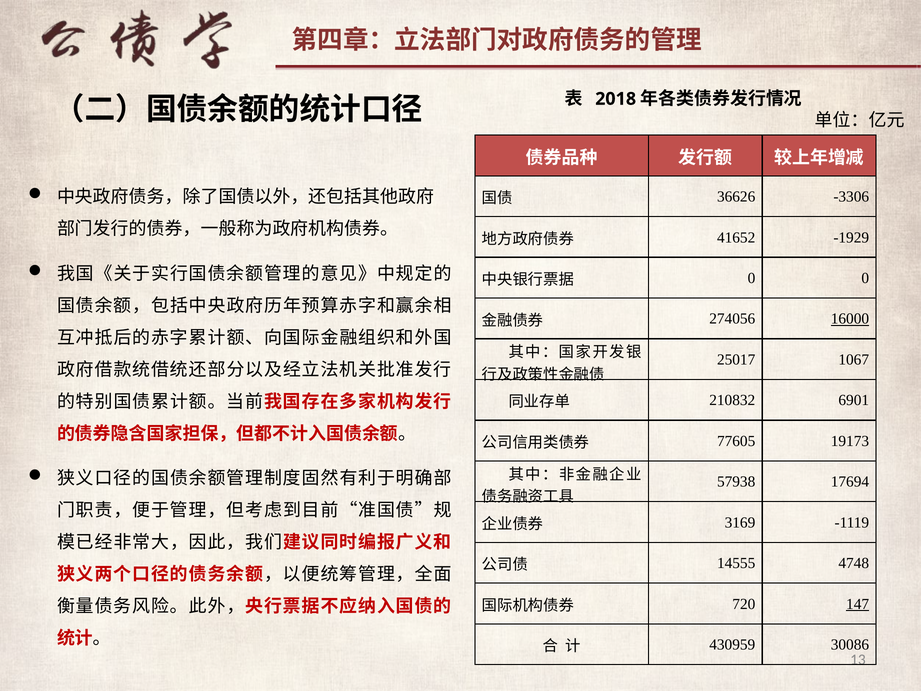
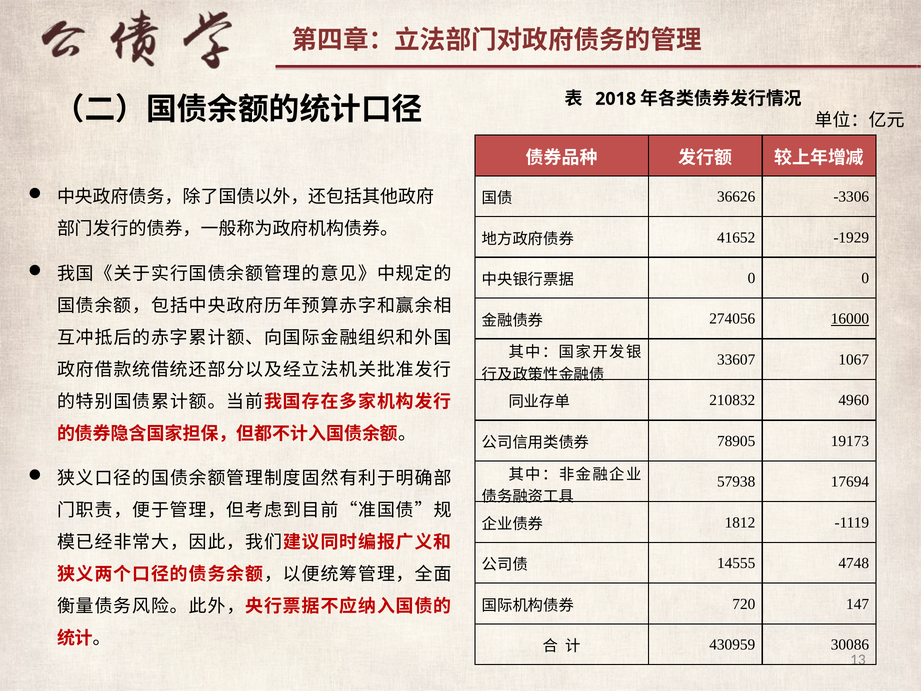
25017: 25017 -> 33607 (736, 360)
6901: 6901 -> 4960 (854, 400)
77605: 77605 -> 78905 (736, 441)
3169: 3169 -> 1812 (740, 522)
147 underline: present -> none (858, 604)
